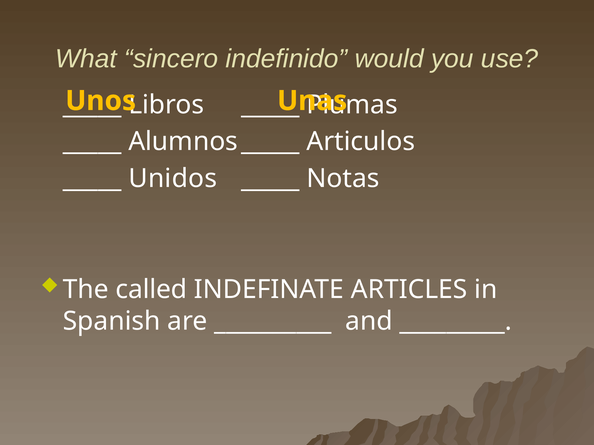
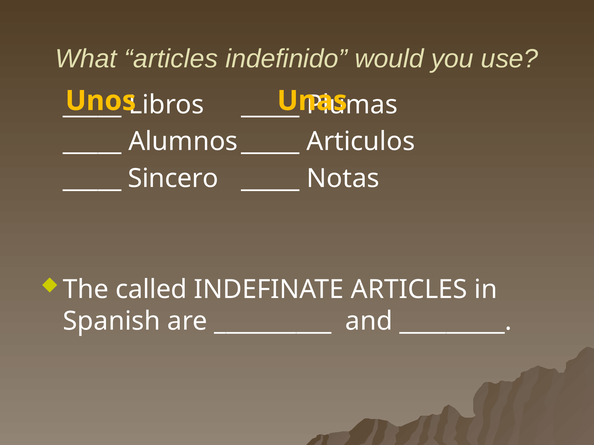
What sincero: sincero -> articles (171, 59)
Unidos: Unidos -> Sincero (173, 179)
